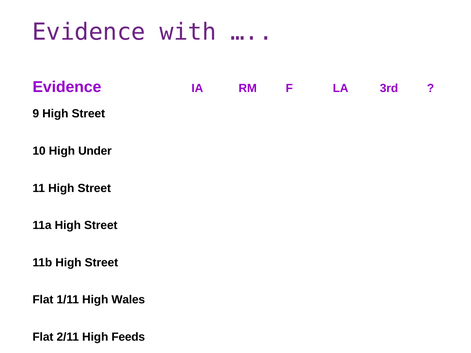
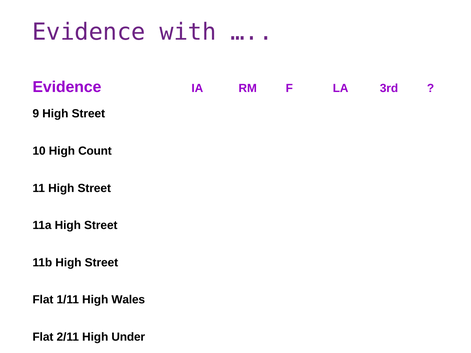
Under: Under -> Count (95, 151)
Feeds: Feeds -> Under (128, 337)
